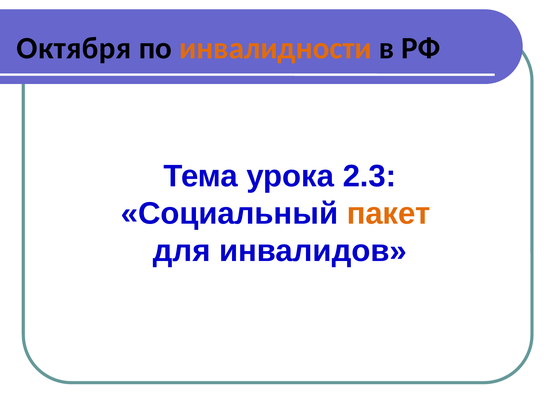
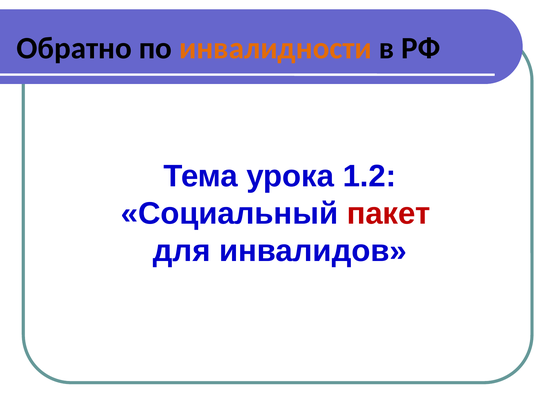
Октября: Октября -> Обратно (74, 48)
2.3: 2.3 -> 1.2 (369, 176)
пакет colour: orange -> red (389, 214)
